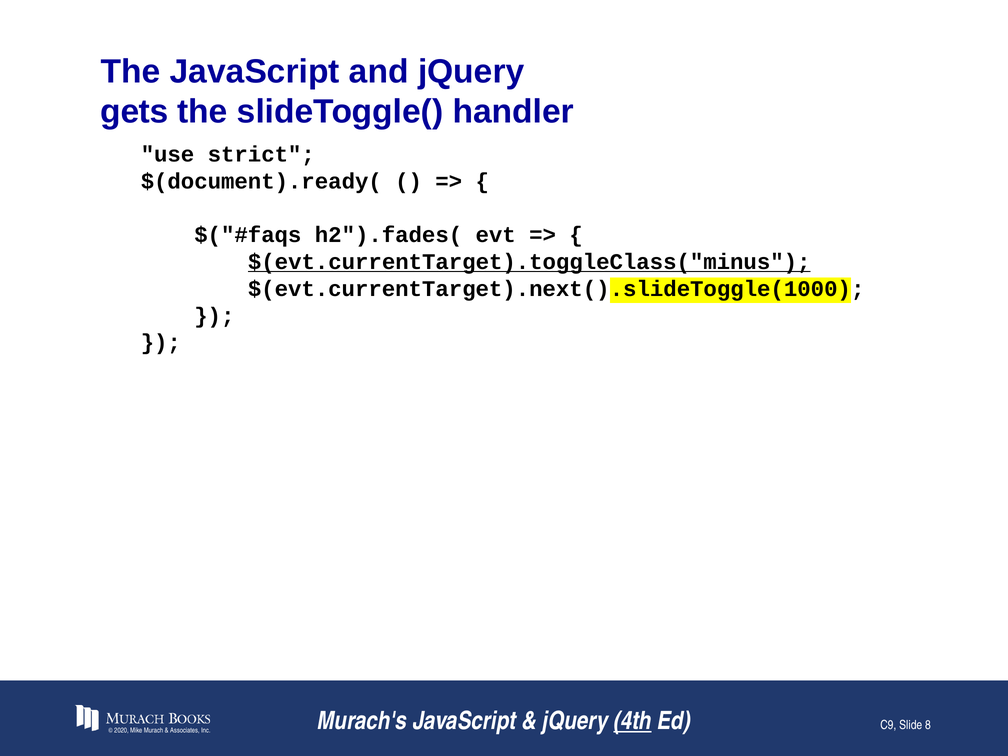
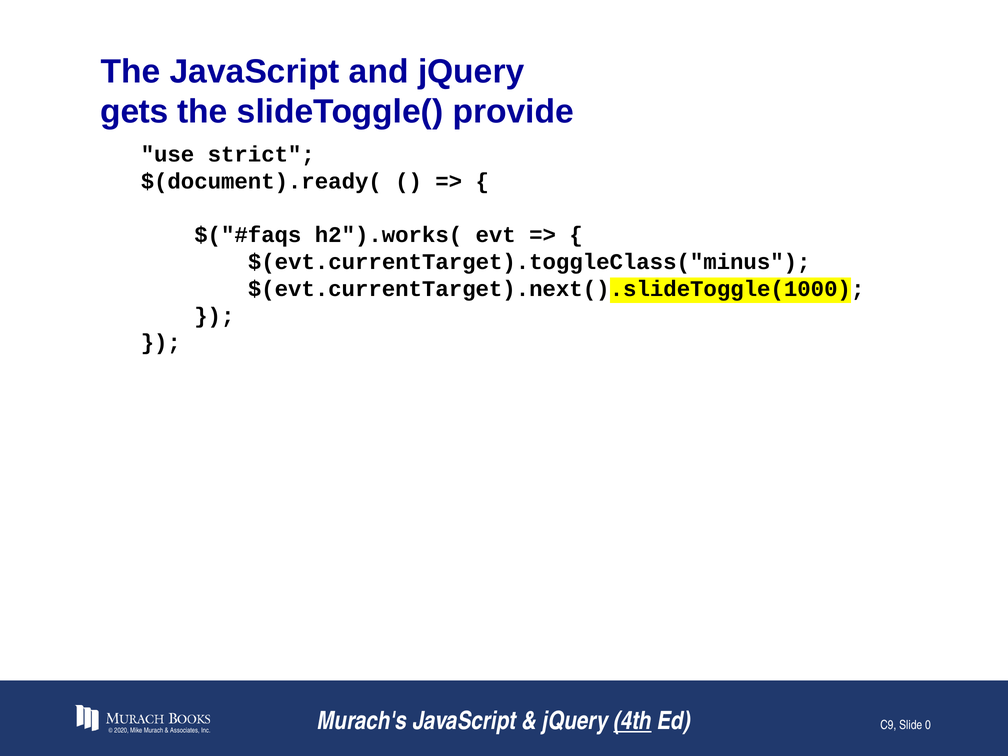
handler: handler -> provide (513, 112)
h2").fades(: h2").fades( -> h2").works( (389, 235)
$(evt.currentTarget).toggleClass("minus underline: present -> none (529, 262)
8: 8 -> 0 (928, 725)
